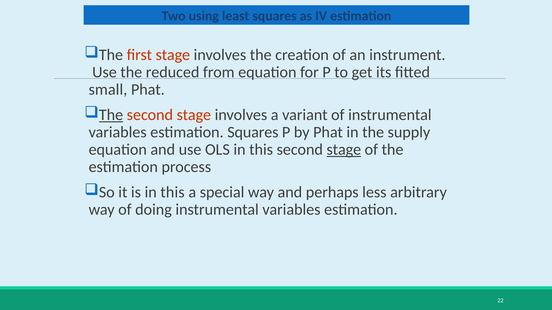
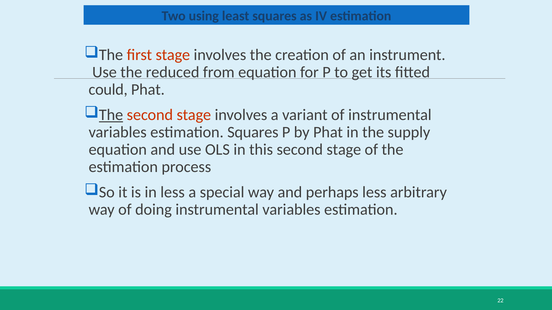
small: small -> could (108, 90)
stage underline: present -> none (344, 150)
is in this: this -> less (173, 193)
